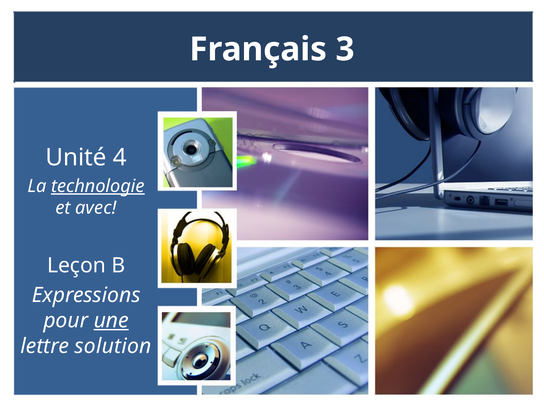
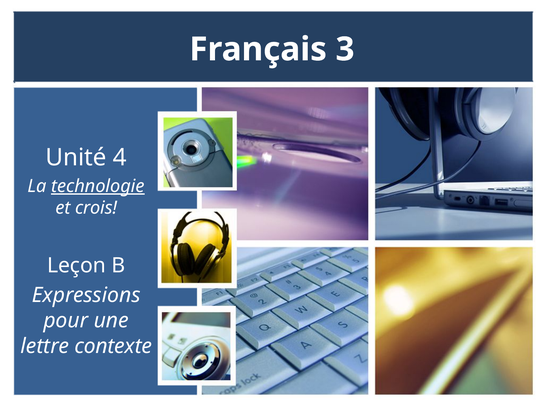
avec: avec -> crois (96, 208)
une underline: present -> none (111, 321)
solution: solution -> contexte (113, 346)
